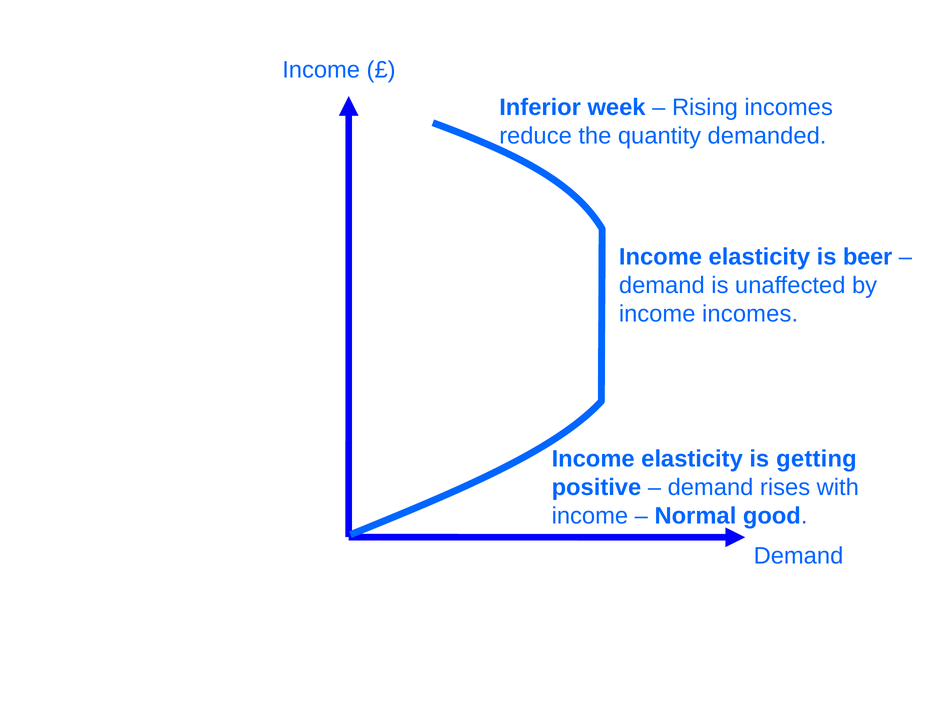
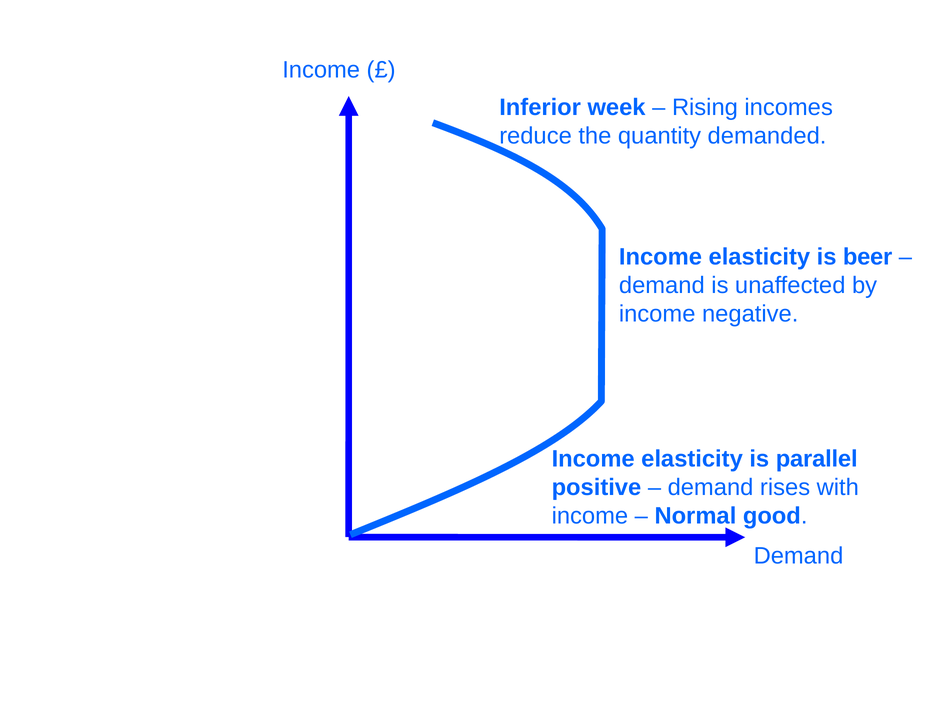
income incomes: incomes -> negative (750, 314)
getting: getting -> parallel (817, 459)
